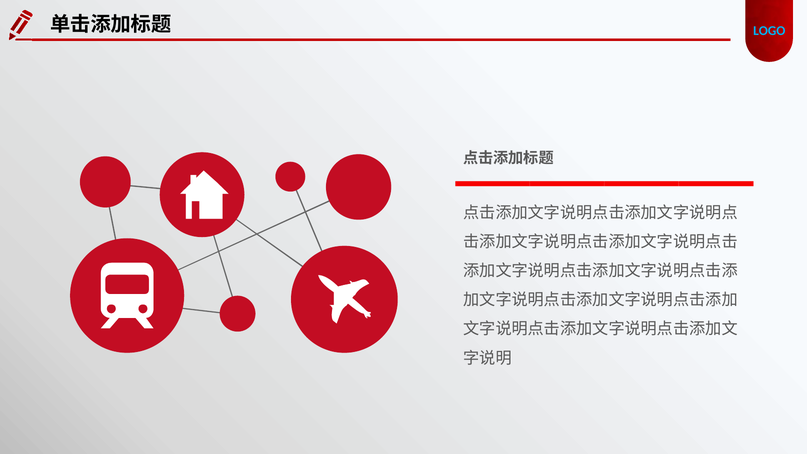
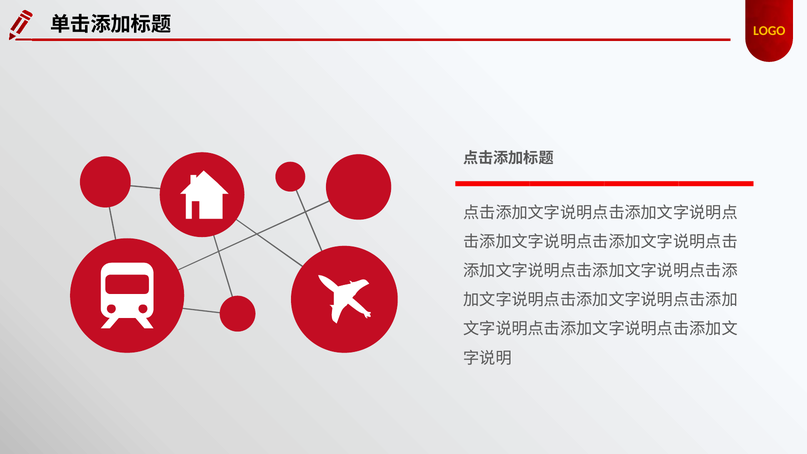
LOGO colour: light blue -> yellow (769, 31)
